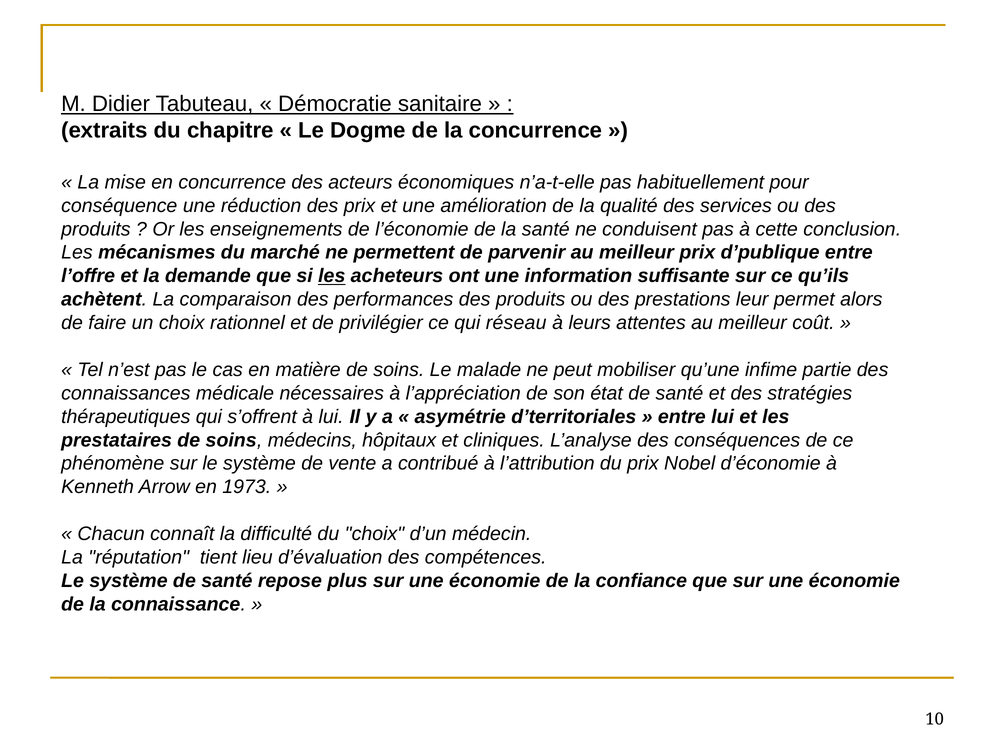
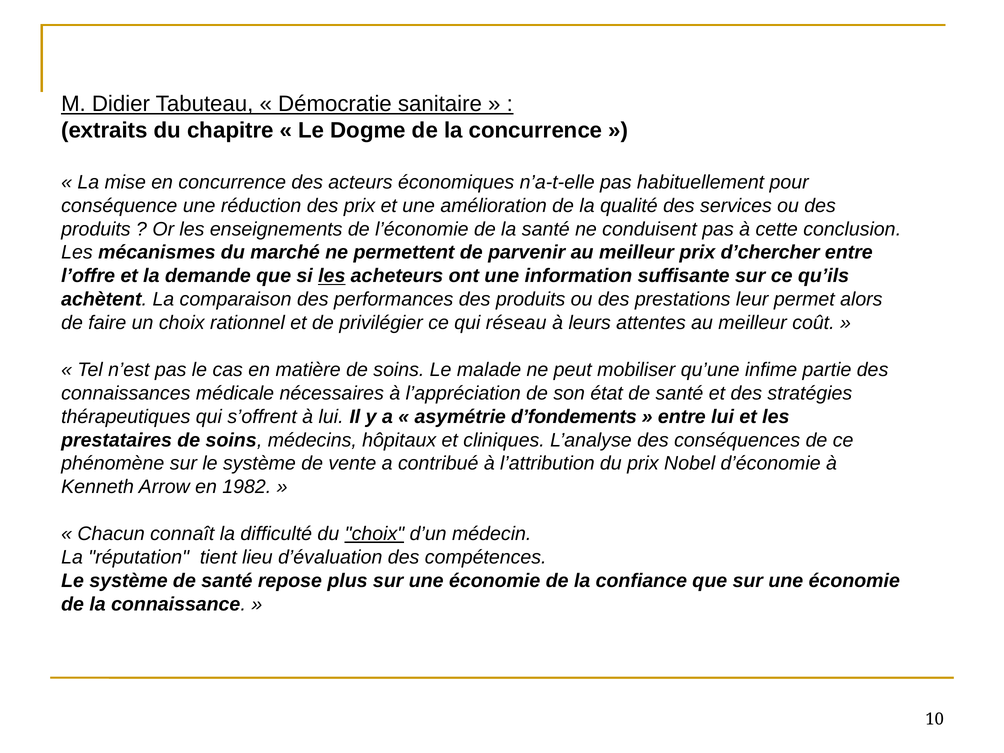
d’publique: d’publique -> d’chercher (770, 253)
d’territoriales: d’territoriales -> d’fondements (574, 417)
1973: 1973 -> 1982 (247, 487)
choix underline: none -> present (374, 534)
